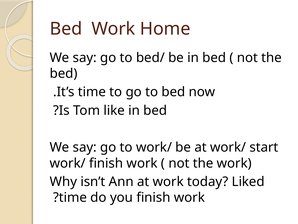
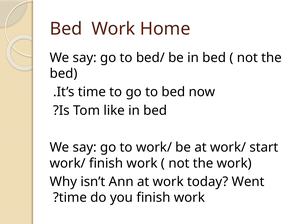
Liked: Liked -> Went (248, 181)
